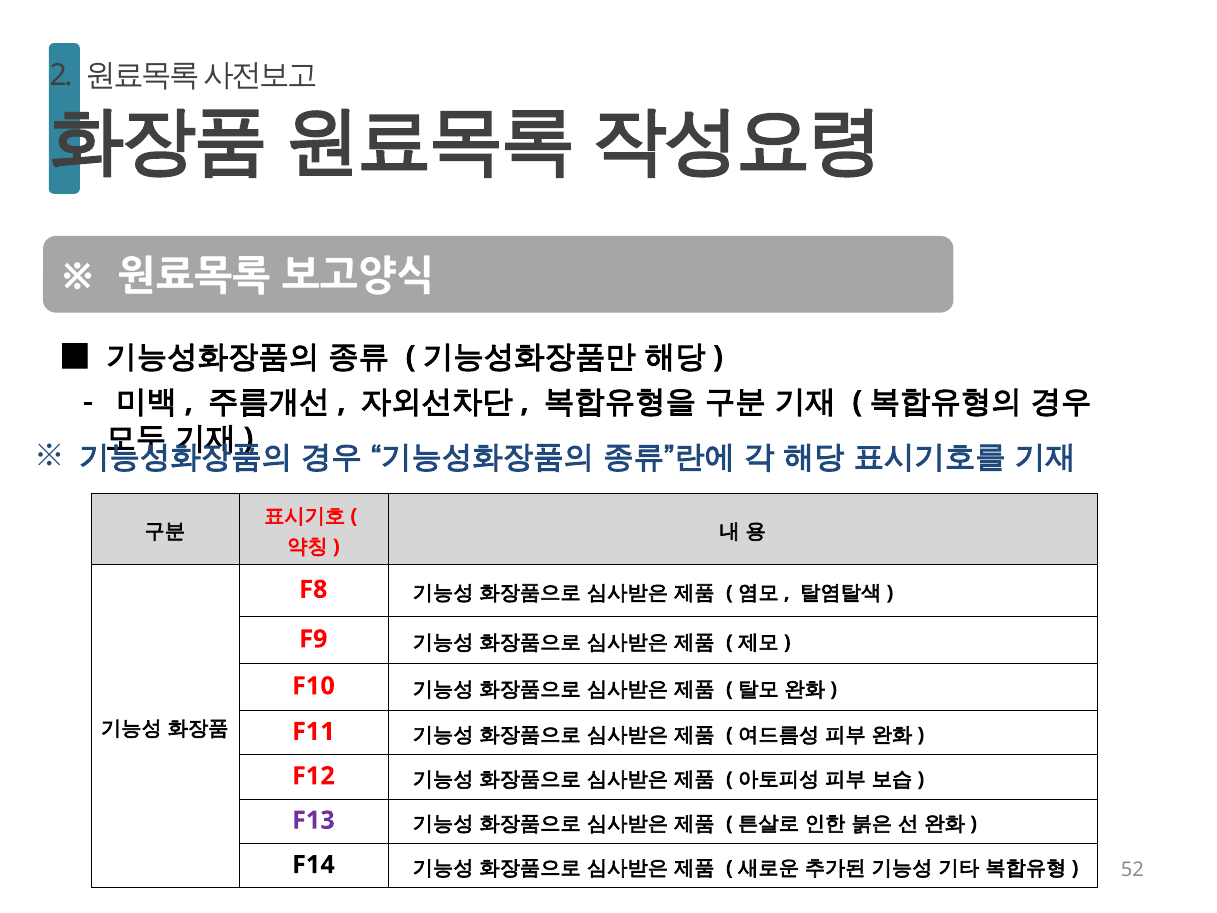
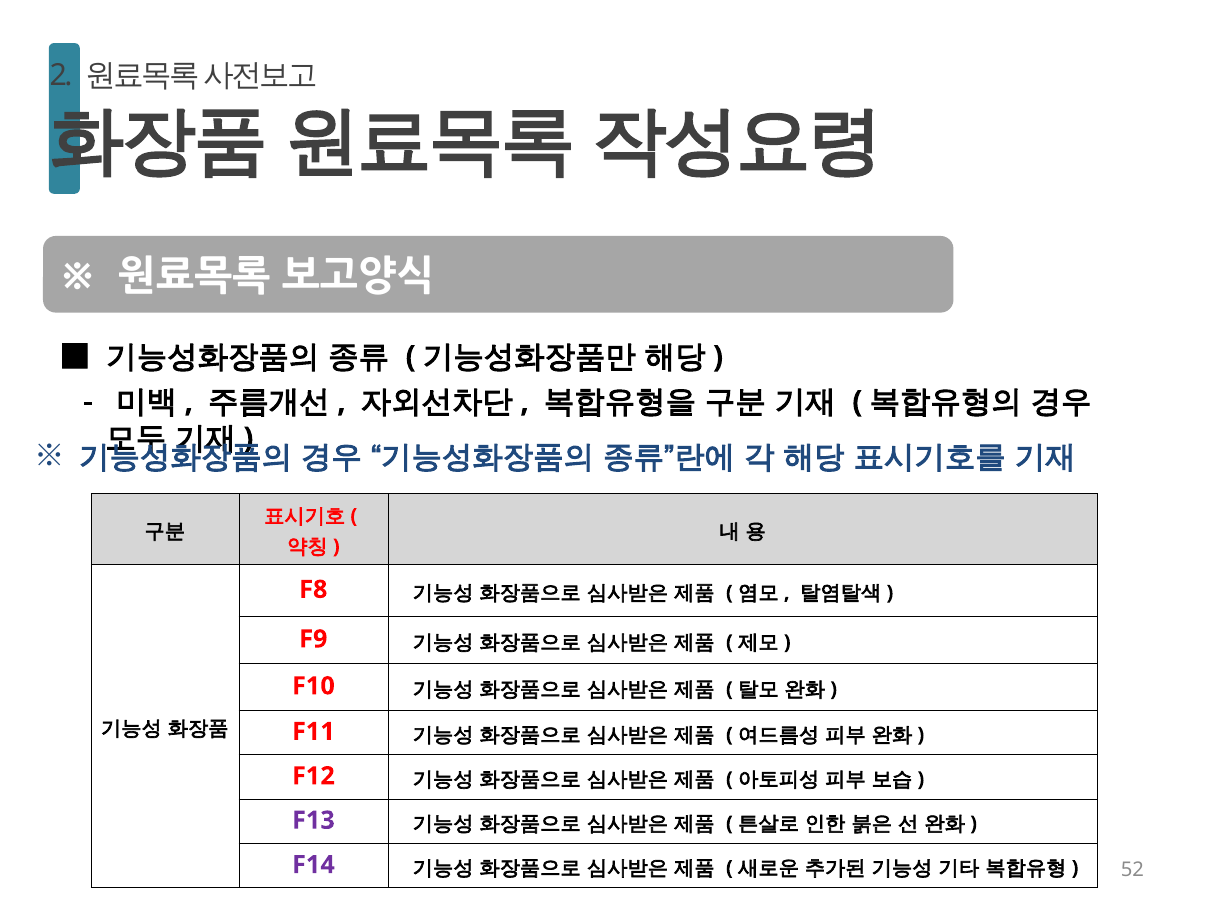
F14 colour: black -> purple (313, 865)
